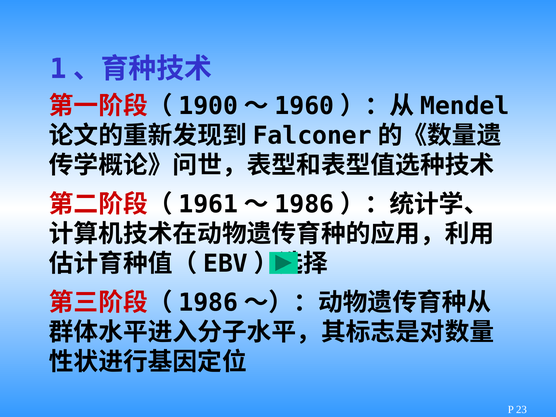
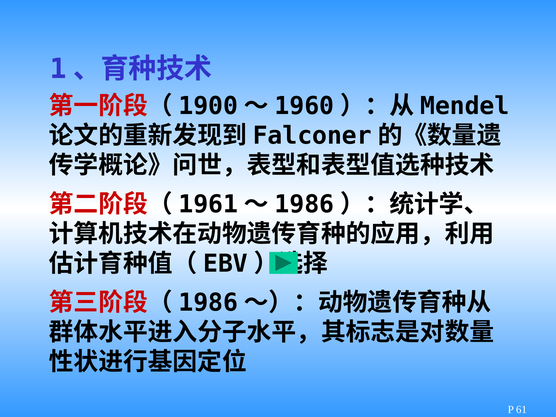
23: 23 -> 61 (521, 409)
